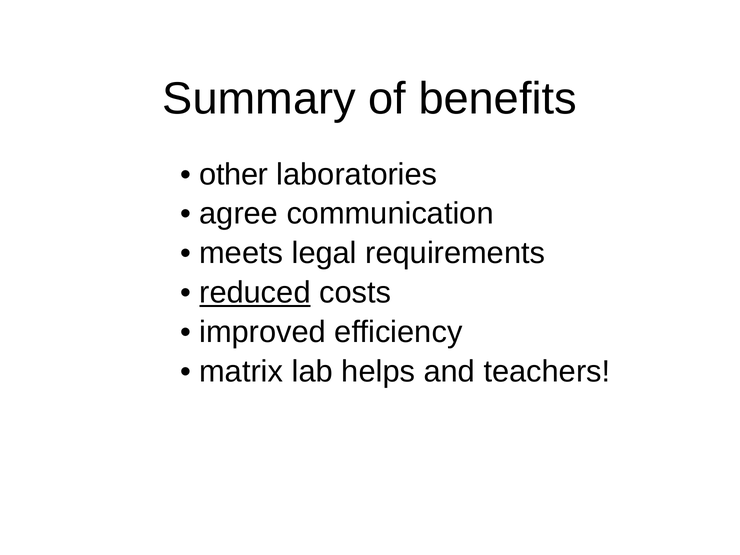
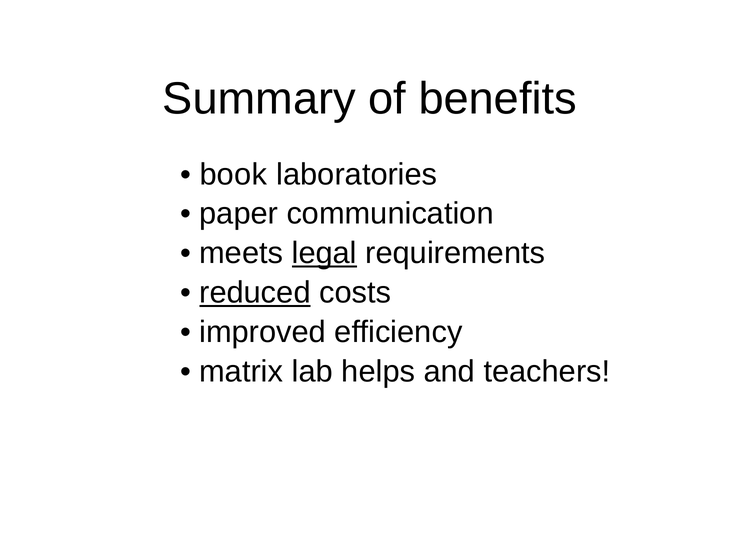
other: other -> book (233, 174)
agree: agree -> paper (239, 214)
legal underline: none -> present (324, 253)
